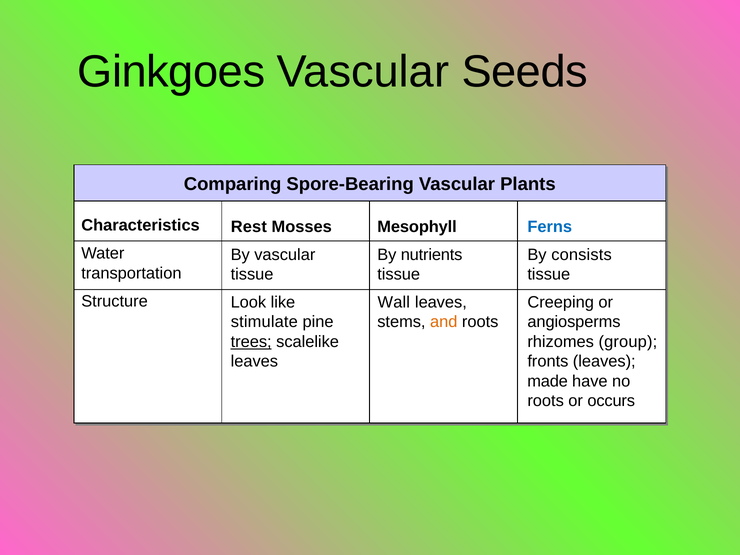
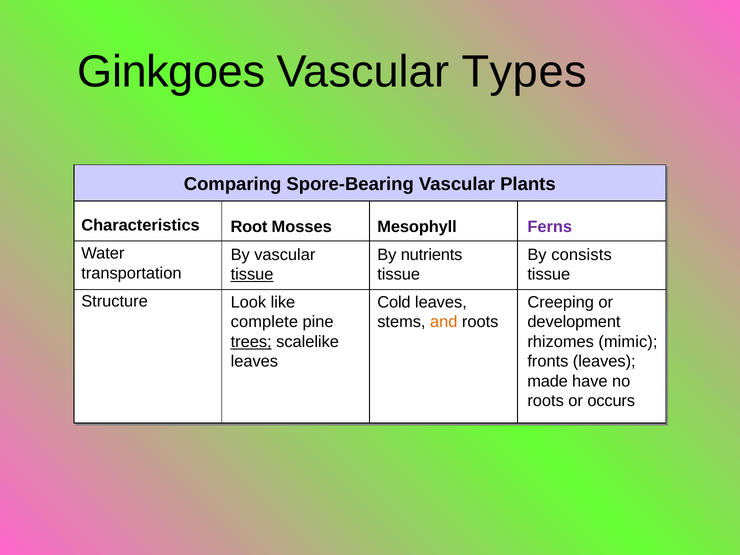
Seeds: Seeds -> Types (524, 72)
Rest: Rest -> Root (249, 227)
Ferns colour: blue -> purple (550, 227)
tissue underline: none -> present (252, 274)
Wall: Wall -> Cold (394, 302)
stimulate: stimulate -> complete (264, 322)
angiosperms: angiosperms -> development (574, 322)
group: group -> mimic (628, 342)
